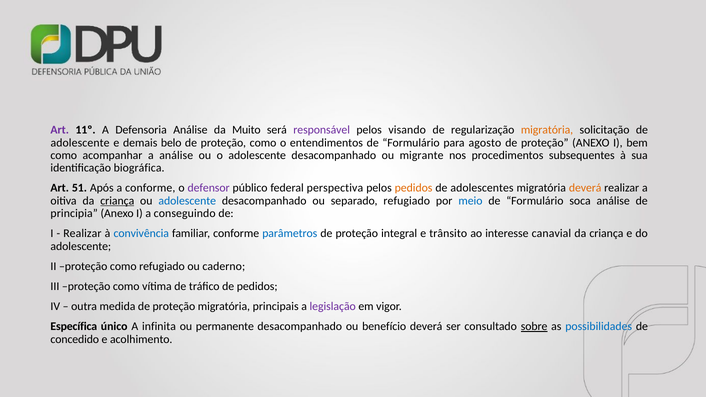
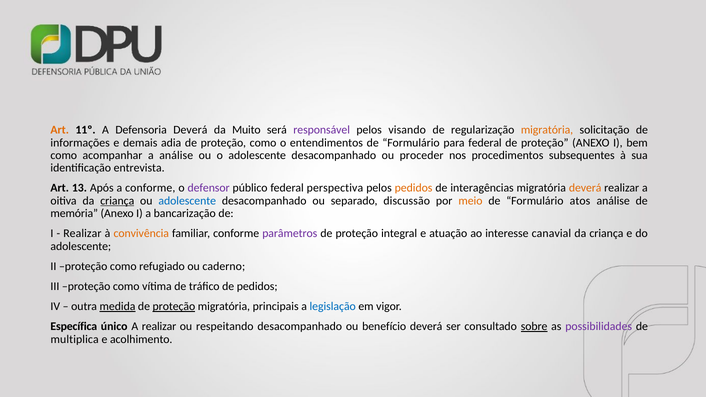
Art colour: purple -> orange (60, 130)
Defensoria Análise: Análise -> Deverá (190, 130)
adolescente: adolescente -> informações (80, 143)
belo: belo -> adia (171, 143)
para agosto: agosto -> federal (485, 143)
migrante: migrante -> proceder (422, 155)
biográfica: biográfica -> entrevista (139, 168)
51: 51 -> 13 (79, 188)
adolescentes: adolescentes -> interagências (482, 188)
separado refugiado: refugiado -> discussão (407, 201)
meio colour: blue -> orange (470, 201)
soca: soca -> atos (580, 201)
principia: principia -> memória (74, 214)
conseguindo: conseguindo -> bancarização (185, 214)
convivência colour: blue -> orange (141, 234)
parâmetros colour: blue -> purple (290, 234)
trânsito: trânsito -> atuação (448, 234)
medida underline: none -> present (118, 306)
proteção underline: none -> present (174, 306)
legislação colour: purple -> blue (333, 306)
A infinita: infinita -> realizar (159, 327)
permanente: permanente -> respeitando (225, 327)
possibilidades colour: blue -> purple (599, 327)
concedido: concedido -> multiplica (75, 339)
